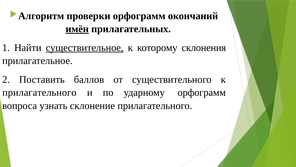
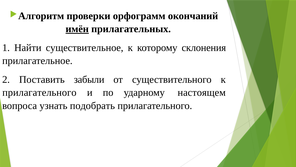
существительное underline: present -> none (85, 48)
баллов: баллов -> забыли (89, 79)
ударному орфограмм: орфограмм -> настоящем (202, 92)
склонение: склонение -> подобрать (92, 105)
